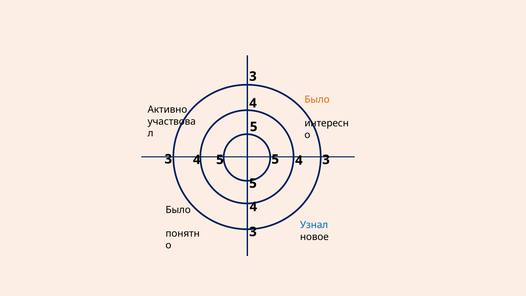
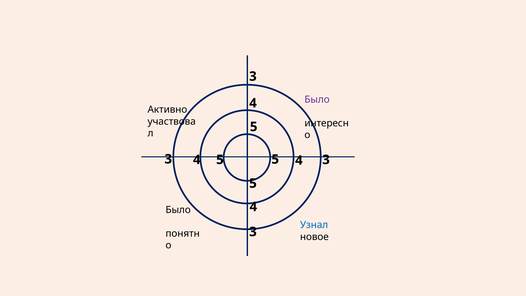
Было colour: orange -> purple (317, 100)
